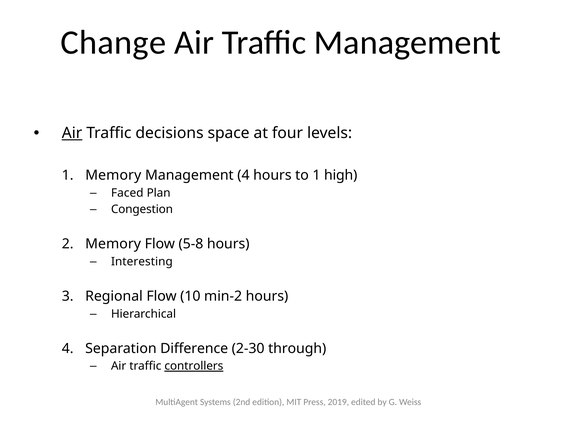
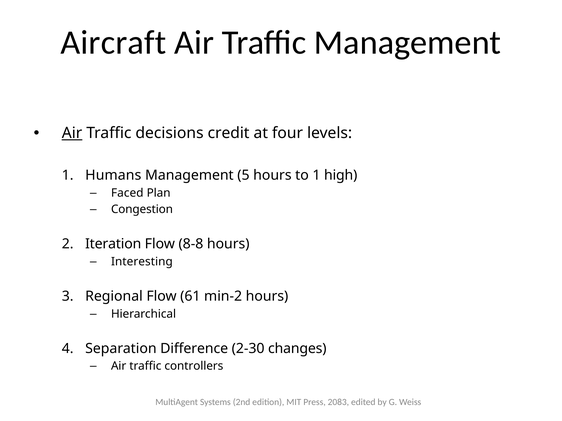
Change: Change -> Aircraft (113, 43)
space: space -> credit (229, 133)
1 Memory: Memory -> Humans (113, 176)
Management 4: 4 -> 5 (243, 176)
Memory: Memory -> Iteration (113, 244)
5-8: 5-8 -> 8-8 (191, 244)
10: 10 -> 61 (190, 297)
through: through -> changes (297, 349)
controllers underline: present -> none (194, 367)
2019: 2019 -> 2083 (338, 402)
